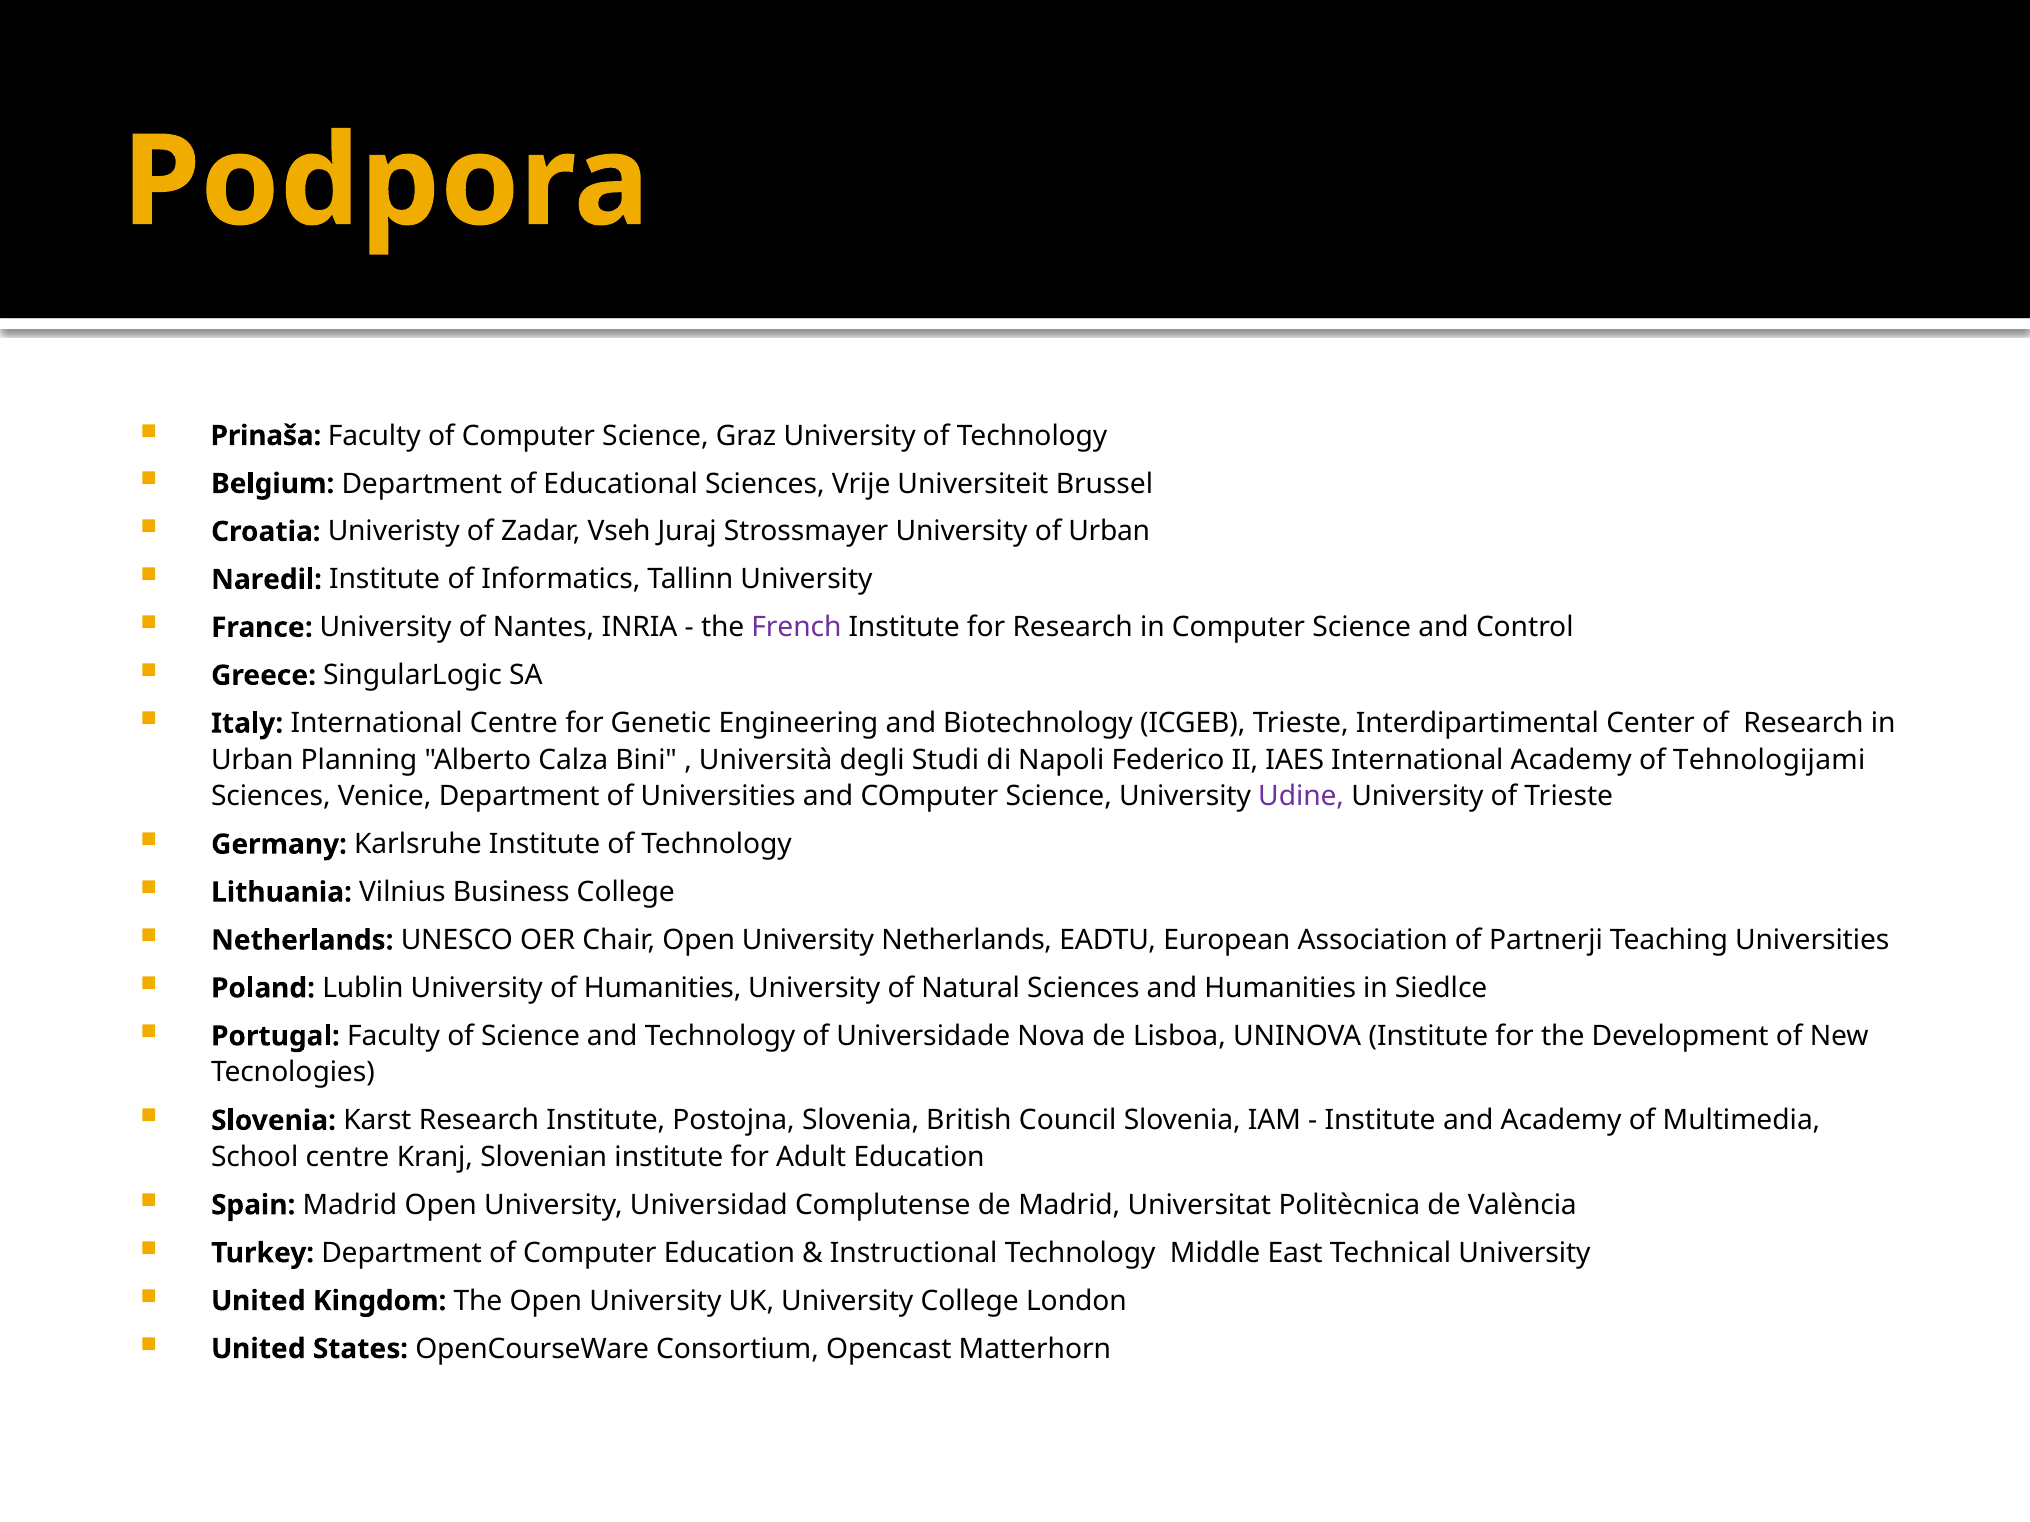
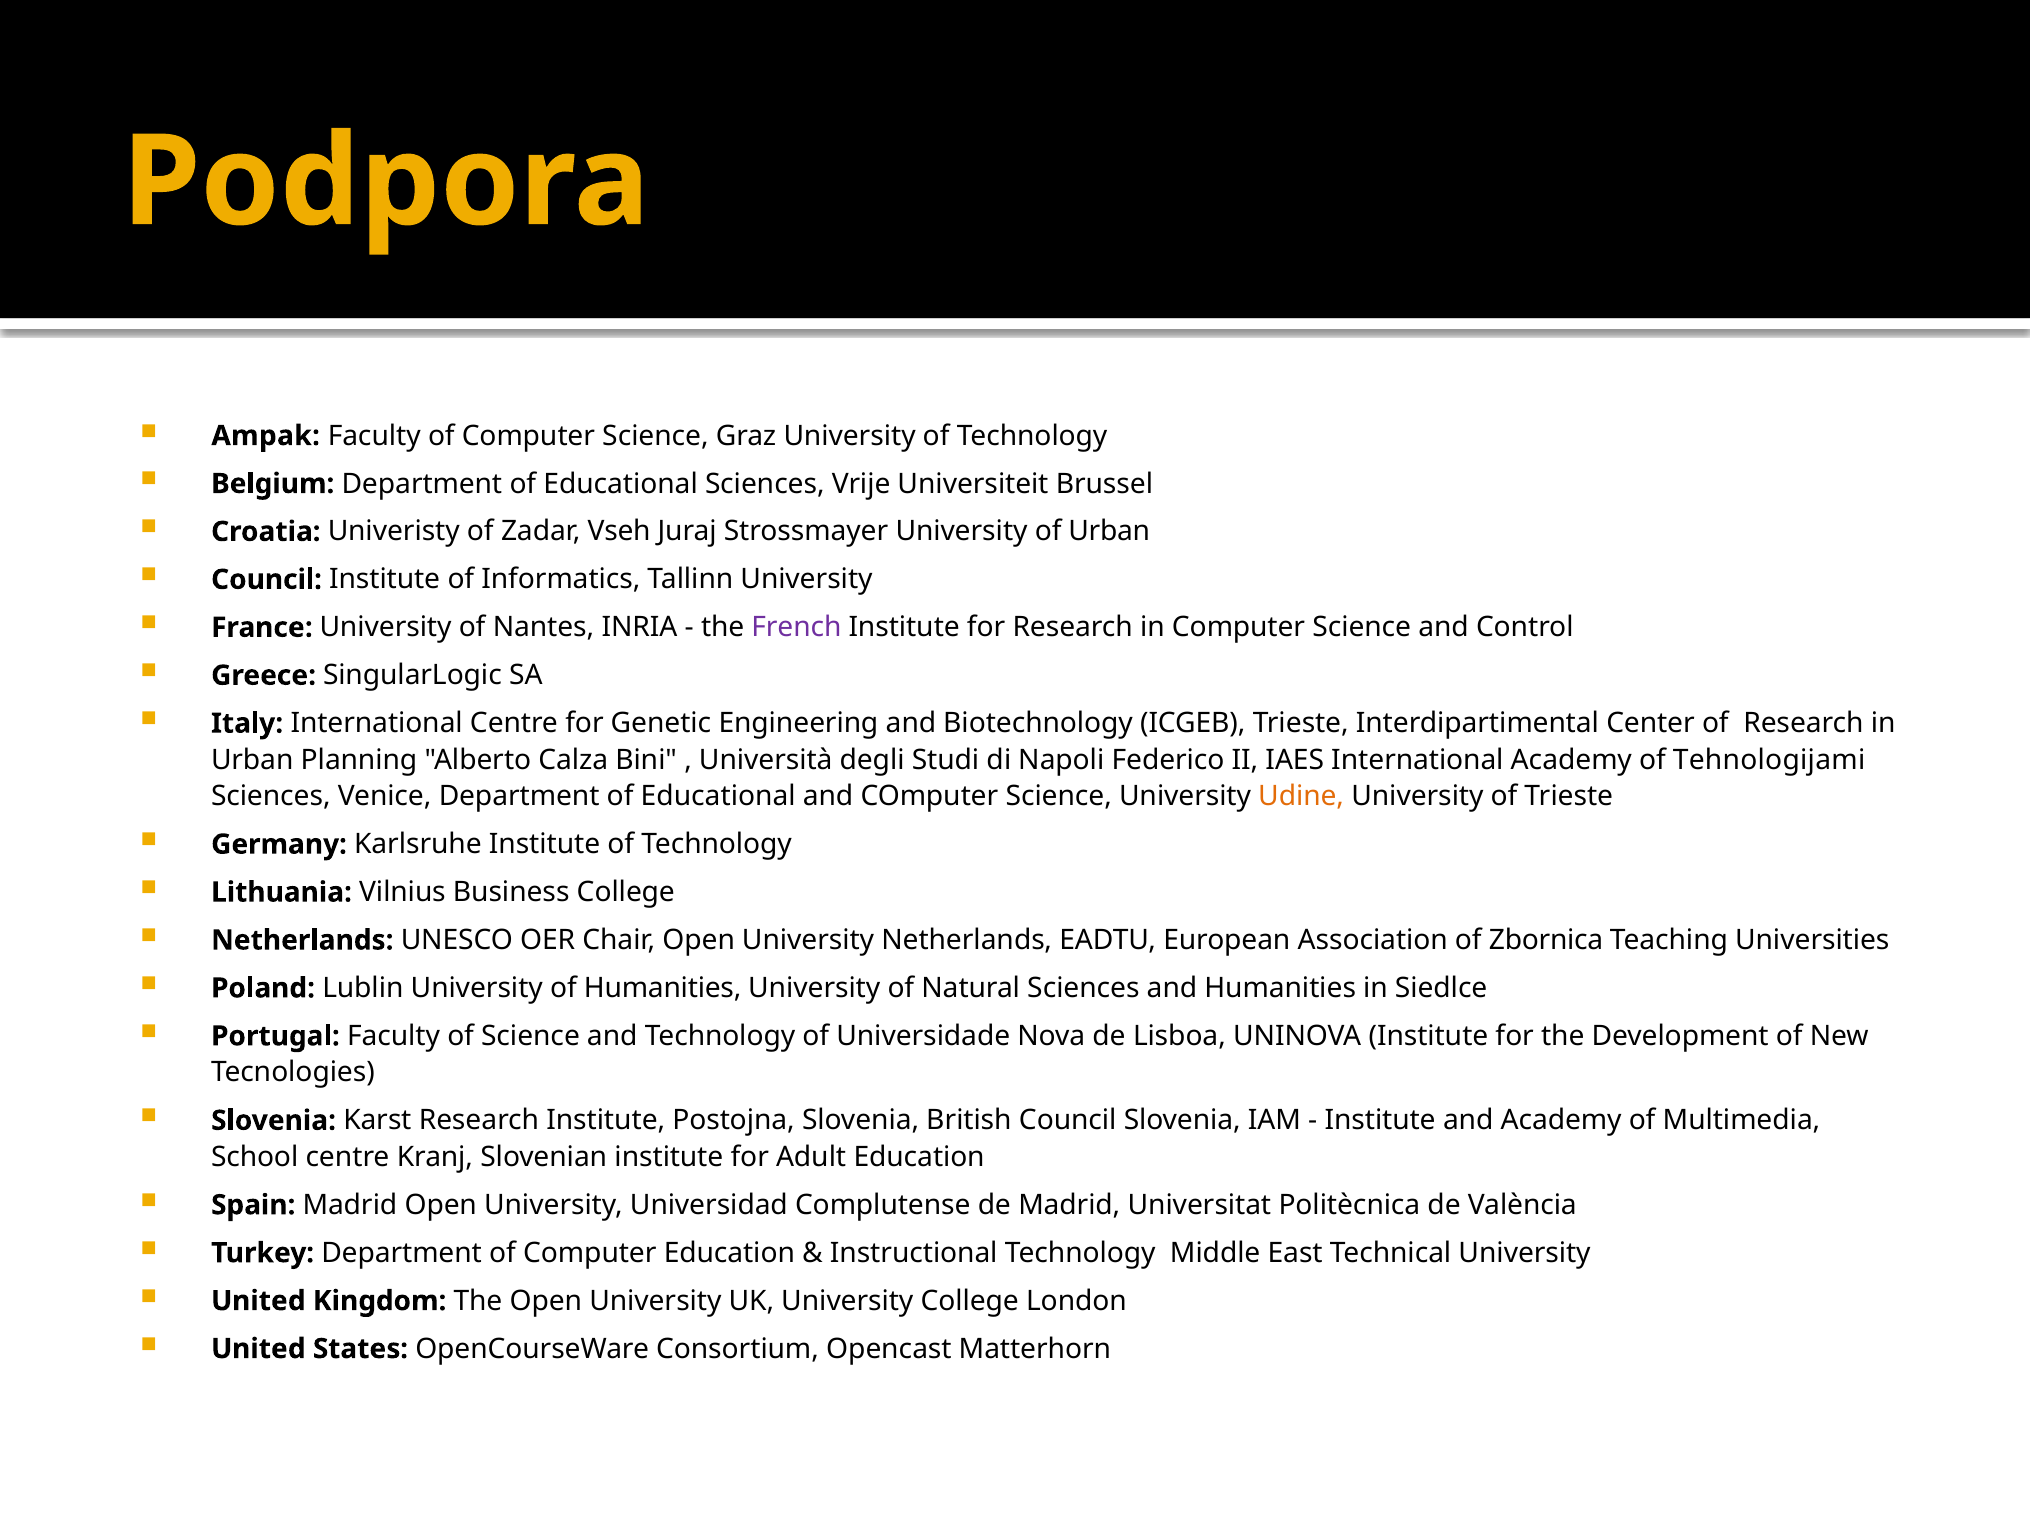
Prinaša: Prinaša -> Ampak (266, 436)
Naredil: Naredil -> Council (267, 580)
Venice Department of Universities: Universities -> Educational (718, 797)
Udine colour: purple -> orange (1301, 797)
Partnerji: Partnerji -> Zbornica (1546, 941)
